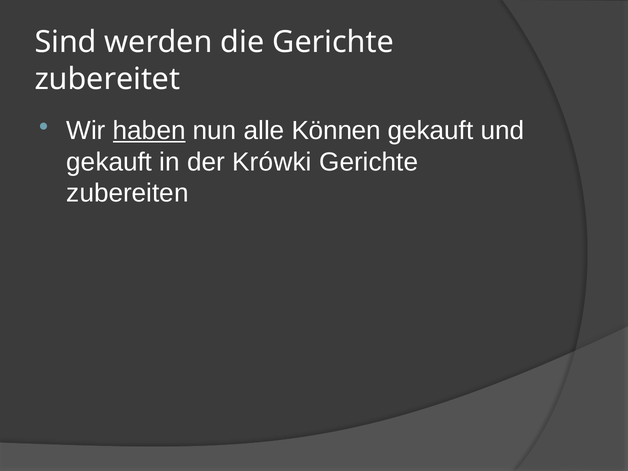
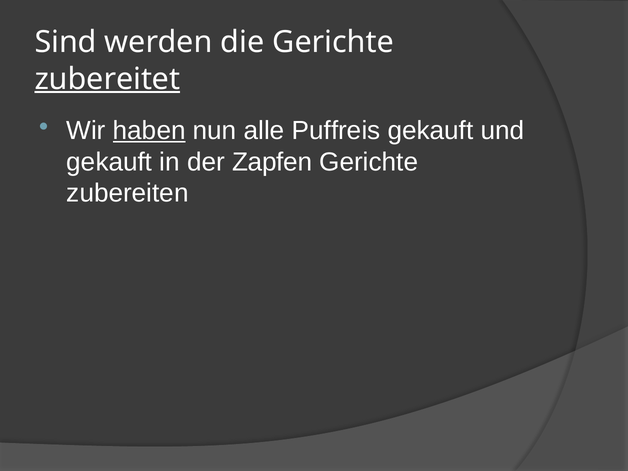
zubereitet underline: none -> present (107, 79)
Können: Können -> Puffreis (336, 131)
Krówki: Krówki -> Zapfen (272, 162)
